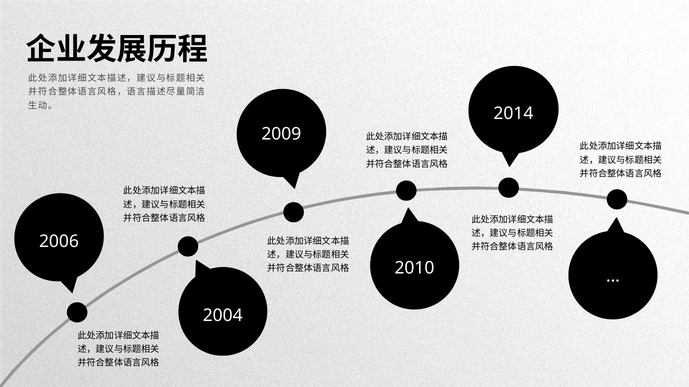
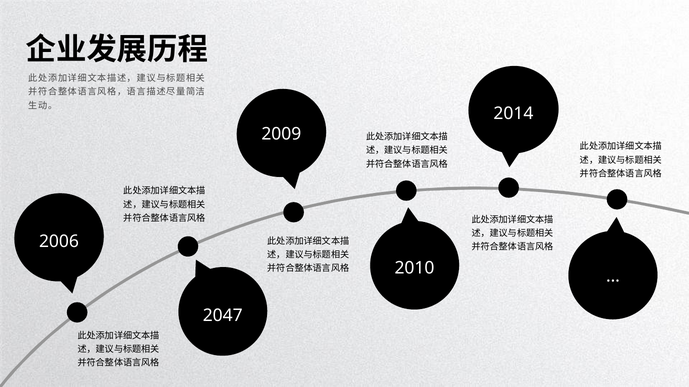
2004: 2004 -> 2047 (223, 316)
